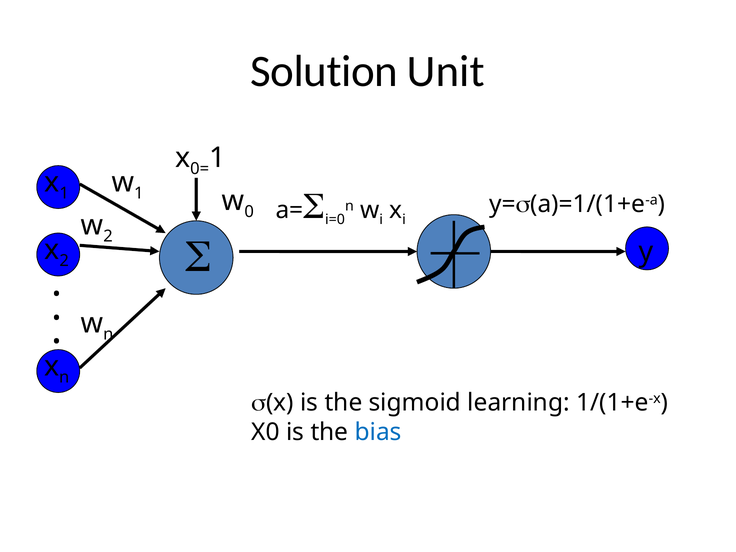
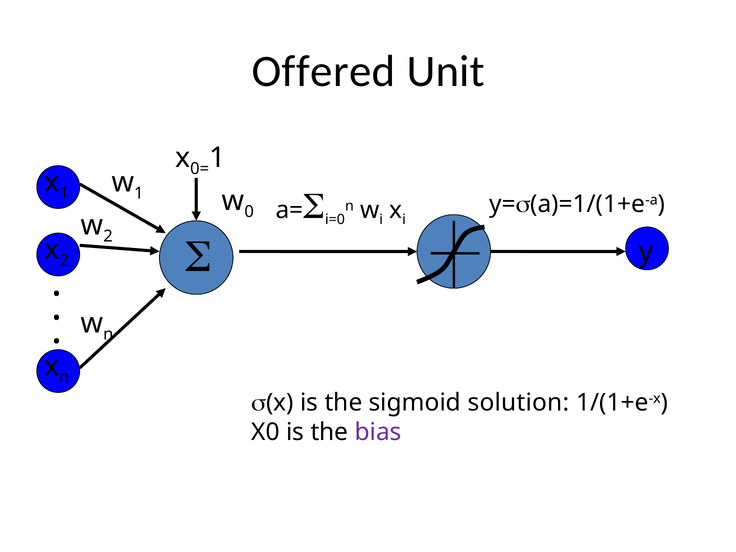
Solution: Solution -> Offered (324, 71)
learning: learning -> solution (518, 403)
bias colour: blue -> purple (378, 432)
